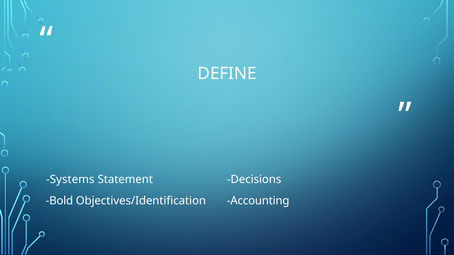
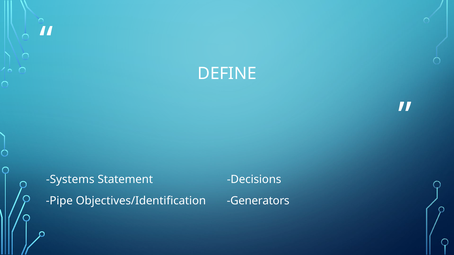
Bold: Bold -> Pipe (59, 201)
Accounting: Accounting -> Generators (258, 201)
